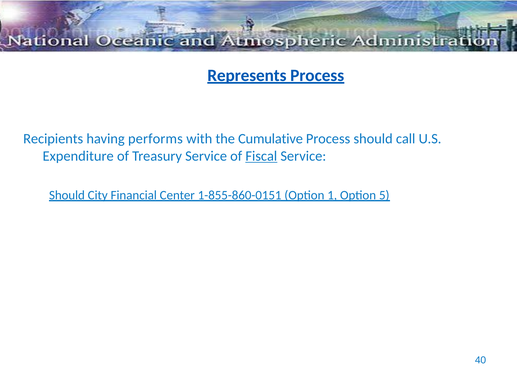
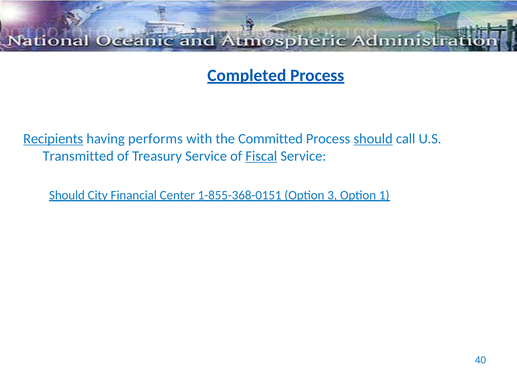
Represents: Represents -> Completed (247, 75)
Recipients underline: none -> present (53, 139)
Cumulative: Cumulative -> Committed (271, 139)
should underline: none -> present (373, 139)
Expenditure: Expenditure -> Transmitted (78, 156)
1-855-860-0151: 1-855-860-0151 -> 1-855-368-0151 (240, 195)
1: 1 -> 3 (332, 195)
5: 5 -> 1 (384, 195)
